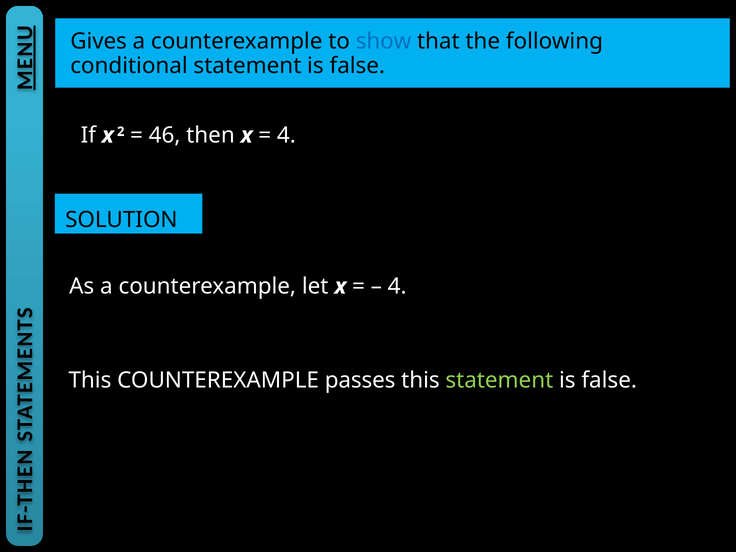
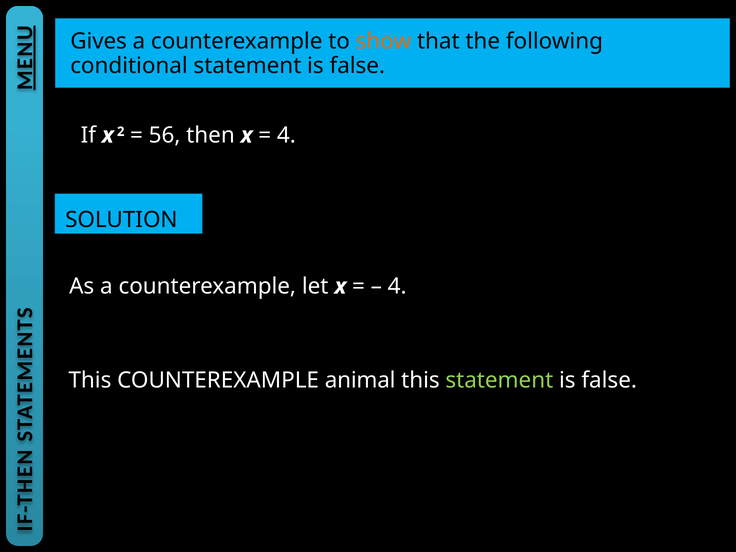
show colour: blue -> orange (384, 42)
46: 46 -> 56 (165, 135)
passes: passes -> animal (360, 381)
